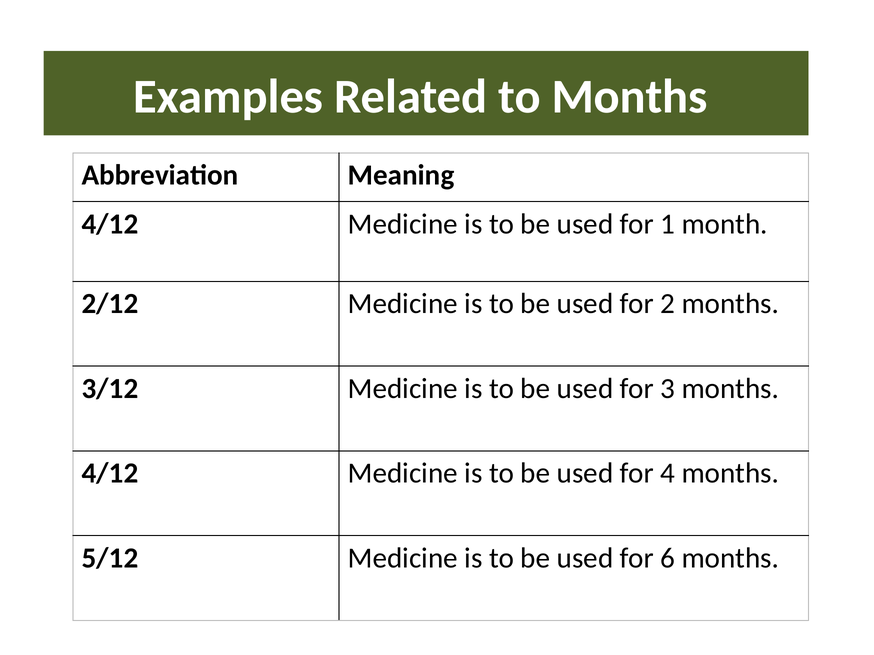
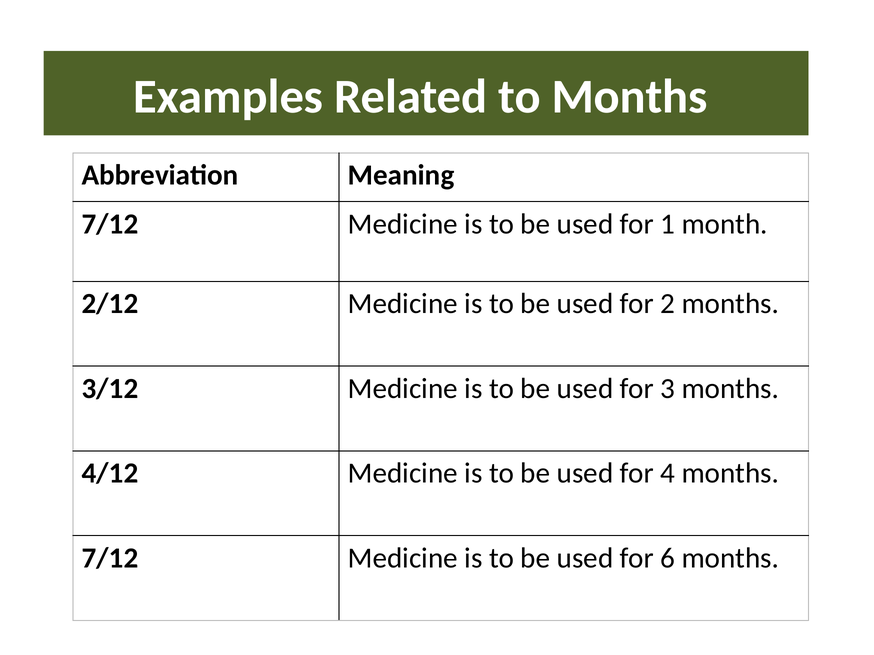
4/12: 4/12 -> 7/12 (110, 224)
5/12: 5/12 -> 7/12 (110, 559)
